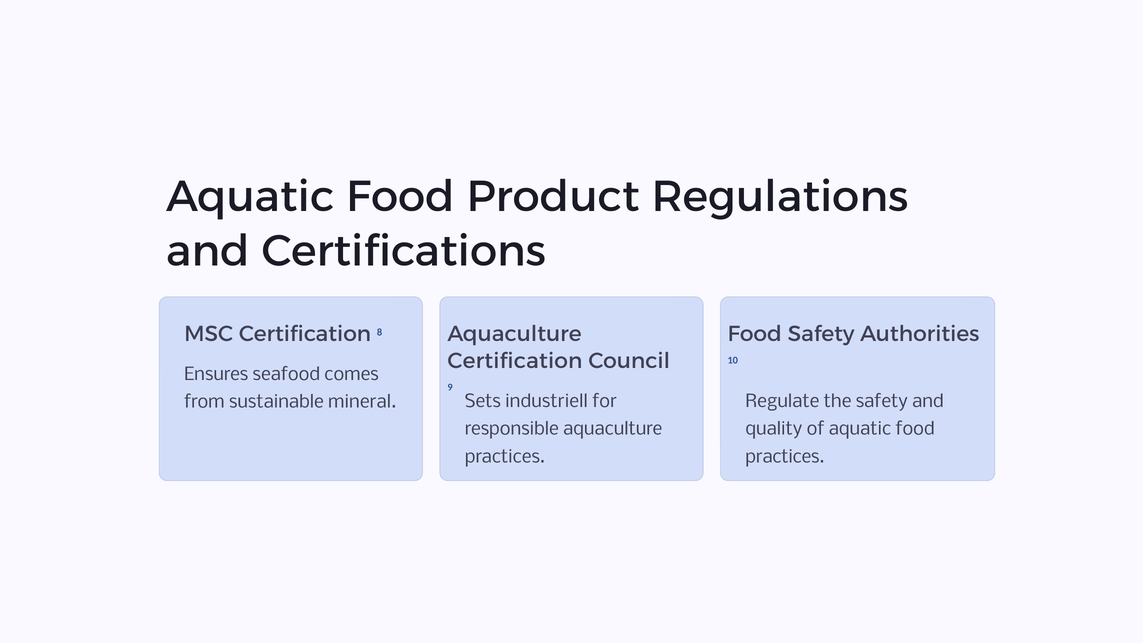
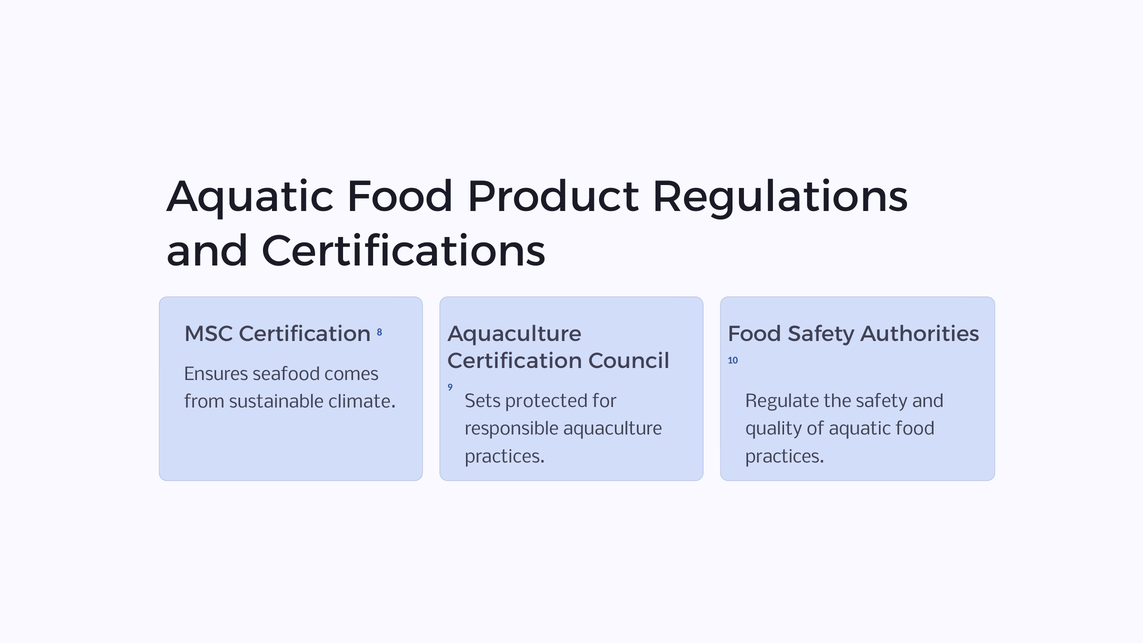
industriell: industriell -> protected (547, 401)
mineral: mineral -> climate (362, 402)
